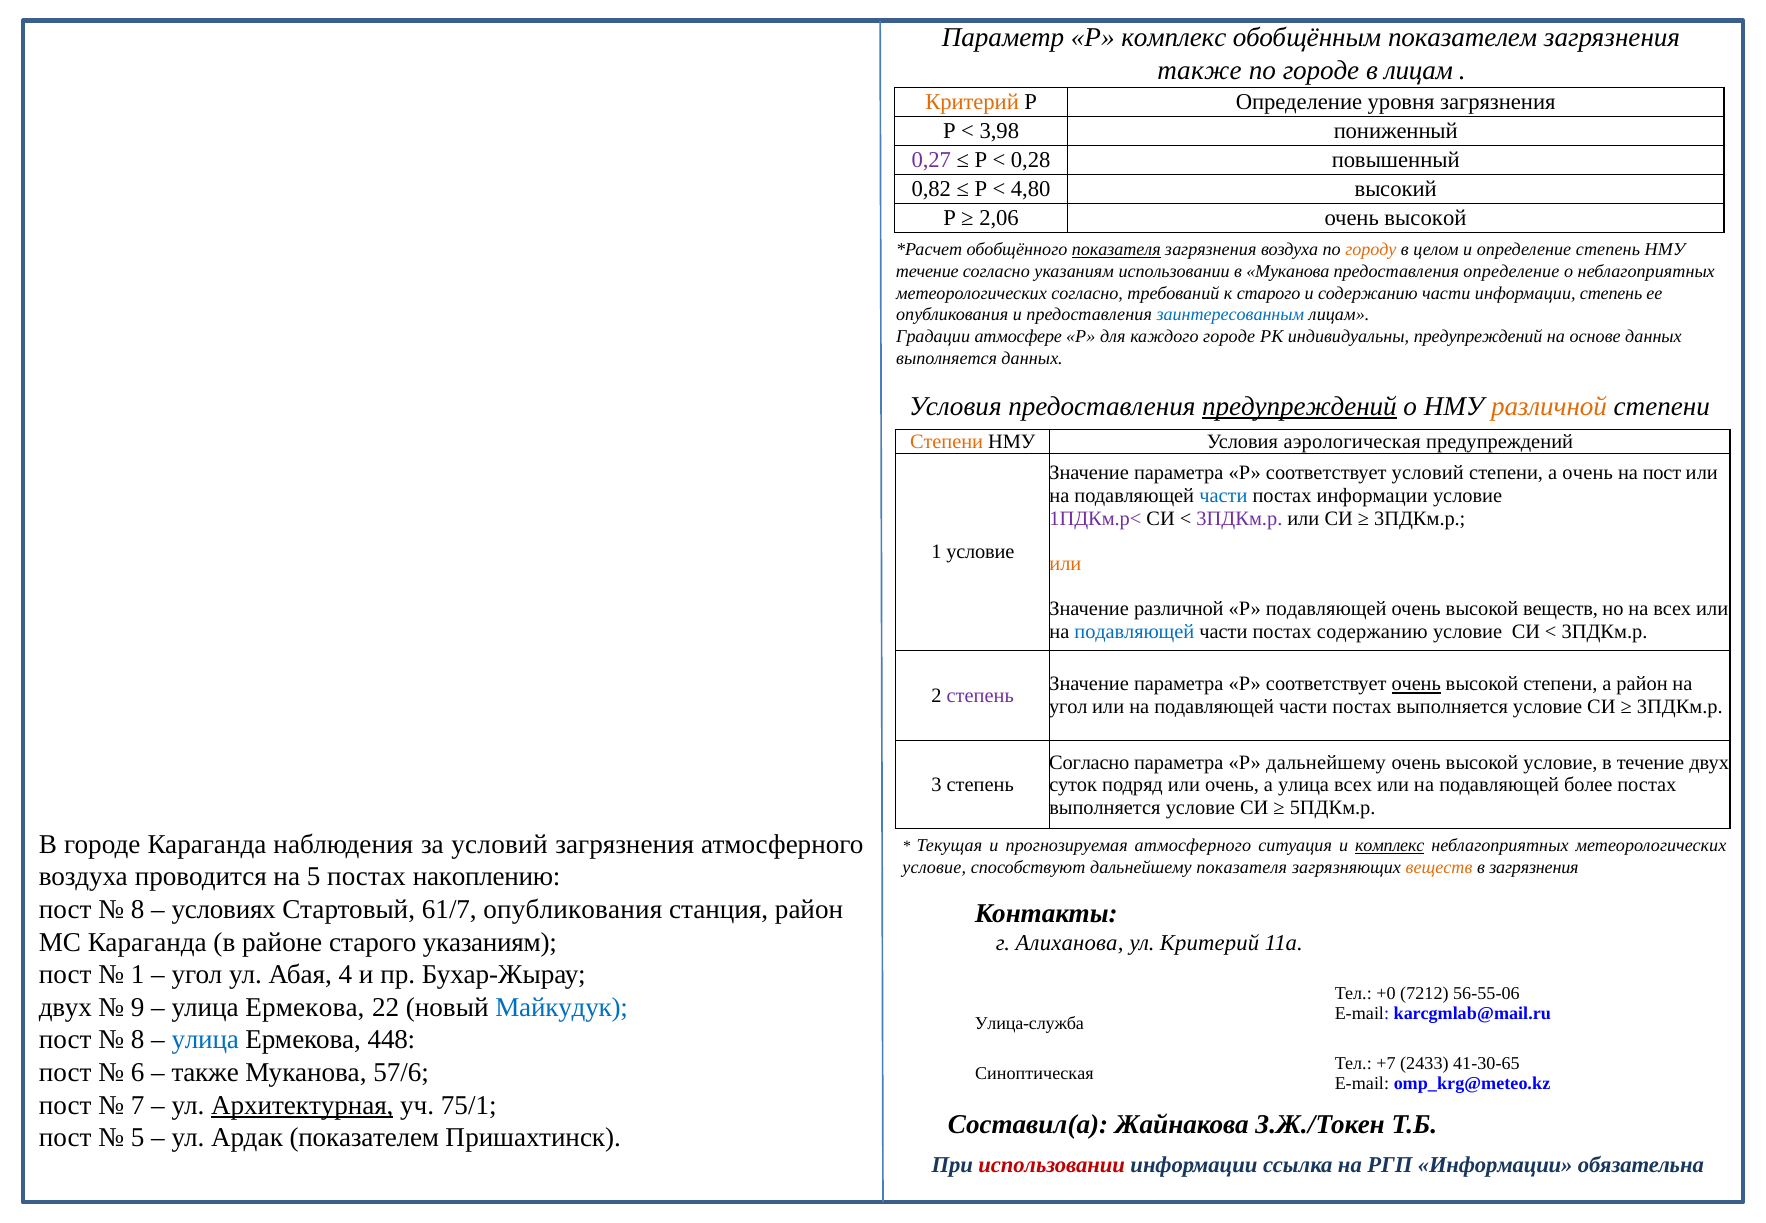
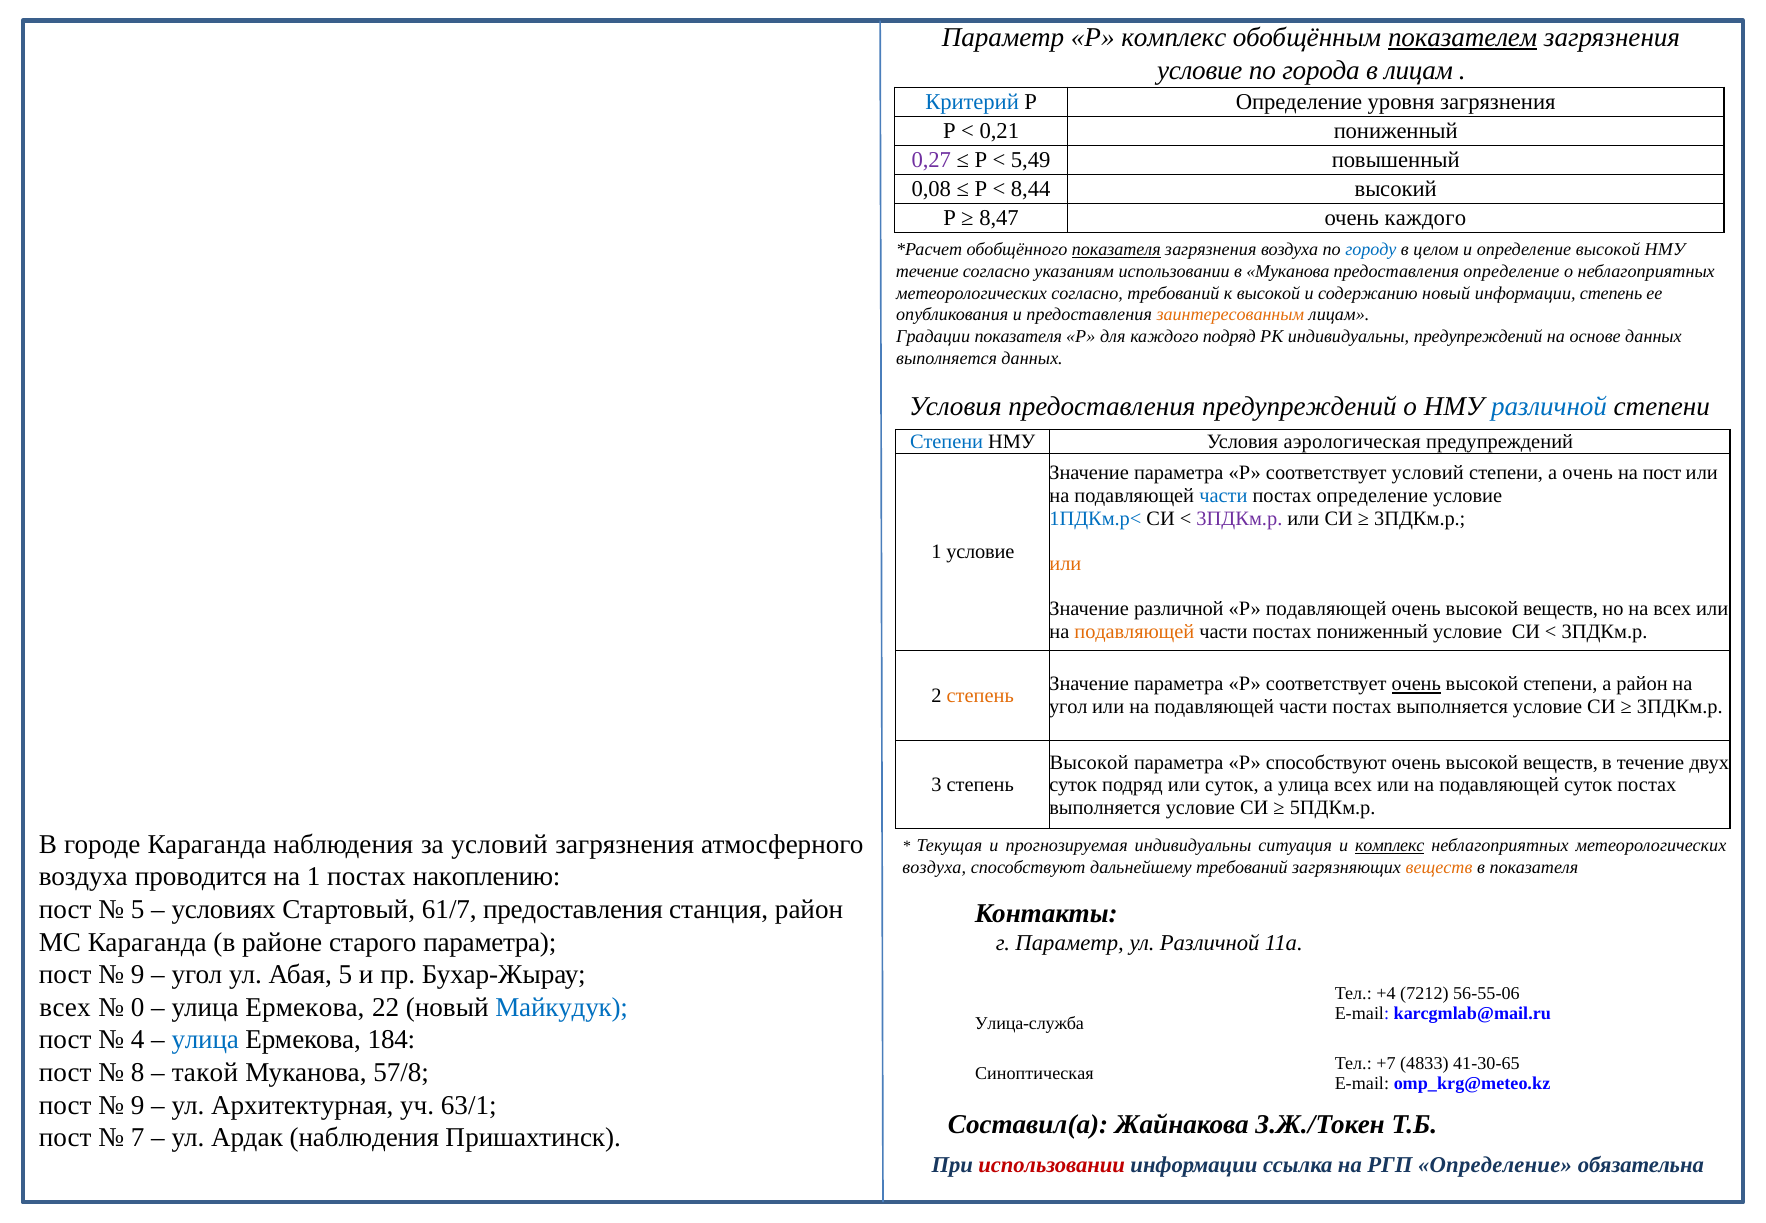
показателем underline: none -> present (1463, 37)
также: также -> условие (1200, 70)
по городе: городе -> города (1321, 70)
Критерий colour: orange -> blue (972, 102)
3,98: 3,98 -> 0,21 (999, 131)
0,28: 0,28 -> 5,49 (1031, 160)
0,82: 0,82 -> 0,08 (931, 189)
4,80: 4,80 -> 8,44 (1031, 189)
2,06: 2,06 -> 8,47 (999, 218)
высокой: высокой -> каждого (1425, 218)
городу colour: orange -> blue (1371, 250)
определение степень: степень -> высокой (1608, 250)
к старого: старого -> высокой (1269, 293)
содержанию части: части -> новый (1446, 293)
заинтересованным colour: blue -> orange (1230, 315)
Градации атмосфере: атмосфере -> показателя (1018, 336)
каждого городе: городе -> подряд (1229, 336)
предупреждений underline: present -> none (1299, 406)
различной colour: orange -> blue (1549, 406)
Степени colour: orange -> blue (947, 442)
постах информации: информации -> определение (1372, 496)
1ПДКм.р< colour: purple -> blue (1095, 518)
подавляющей colour: blue -> orange (1134, 631)
постах содержанию: содержанию -> пониженный (1372, 631)
степень colour: purple -> orange (980, 695)
Согласно: Согласно -> Высокой (1089, 762)
Р дальнейшему: дальнейшему -> способствуют (1326, 762)
условие: условие -> веществ (1561, 762)
или очень: очень -> суток (1232, 785)
подавляющей более: более -> суток (1588, 785)
прогнозируемая атмосферного: атмосферного -> индивидуальны (1193, 845)
условие: условие -> воздуха (934, 867)
дальнейшему показателя: показателя -> требований (1242, 867)
в загрязнения: загрязнения -> показателя (1534, 867)
на 5: 5 -> 1 (314, 877)
8: 8 -> 5 (138, 909)
61/7 опубликования: опубликования -> предоставления (573, 909)
старого указаниям: указаниям -> параметра (490, 942)
г Алиханова: Алиханова -> Параметр (1070, 943)
ул Критерий: Критерий -> Различной (1210, 943)
1: 1 -> 9 (138, 974)
Абая 4: 4 -> 5 (345, 974)
+0: +0 -> +4 (1386, 993)
двух: двух -> всех (65, 1007)
9: 9 -> 0 (138, 1007)
8: 8 -> 4 (138, 1040)
448: 448 -> 184 (391, 1040)
2433: 2433 -> 4833 (1424, 1063)
6: 6 -> 8 (138, 1072)
также: также -> такой (205, 1072)
57/6: 57/6 -> 57/8 (401, 1072)
7: 7 -> 9 (138, 1105)
Архитектурная underline: present -> none (302, 1105)
75/1: 75/1 -> 63/1 (469, 1105)
5: 5 -> 7 (138, 1137)
Ардак показателем: показателем -> наблюдения (364, 1137)
РГП Информации: Информации -> Определение (1495, 1164)
